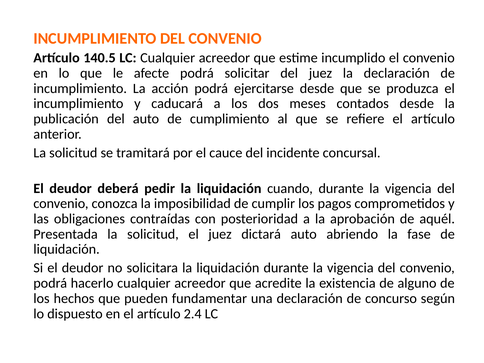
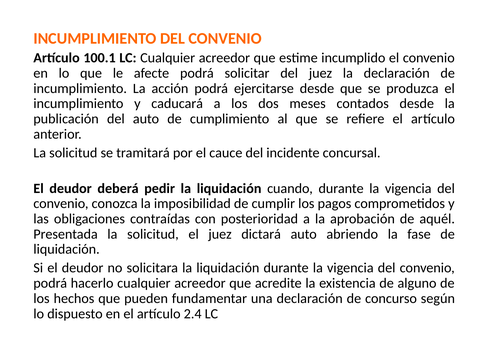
140.5: 140.5 -> 100.1 (100, 58)
